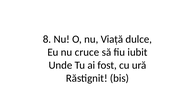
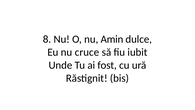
Viață: Viață -> Amin (112, 39)
